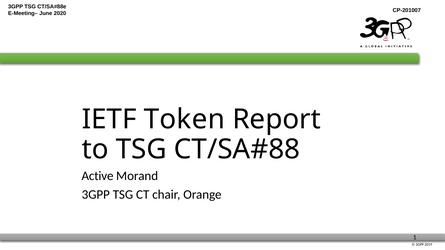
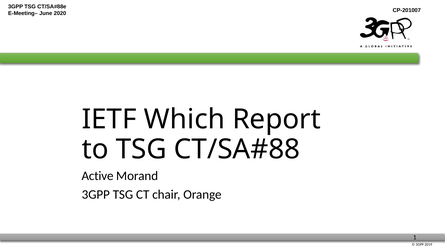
Token: Token -> Which (184, 120)
